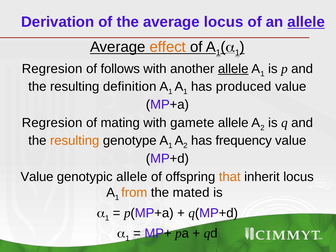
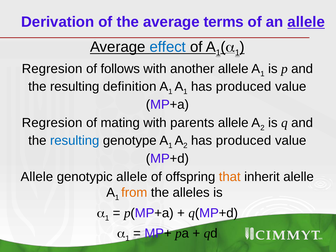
average locus: locus -> terms (224, 22)
effect colour: orange -> blue (168, 47)
allele underline: present -> none (233, 69)
gamete: gamete -> parents (192, 123)
resulting colour: orange -> blue (75, 141)
frequency: frequency -> produced (244, 141)
Value: Value -> Allele (37, 177)
inherit locus: locus -> alelle (299, 177)
mated: mated -> alleles (191, 192)
